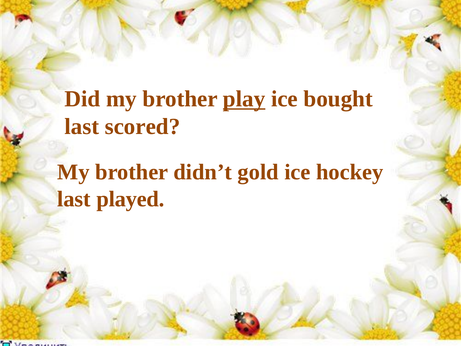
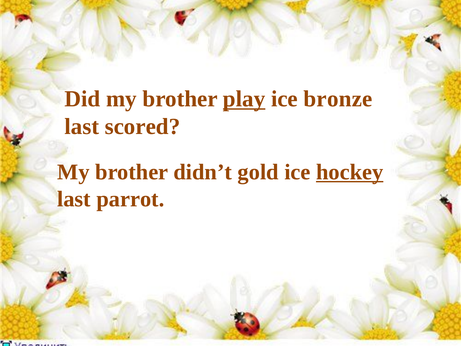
bought: bought -> bronze (338, 99)
hockey underline: none -> present (350, 172)
played: played -> parrot (130, 199)
